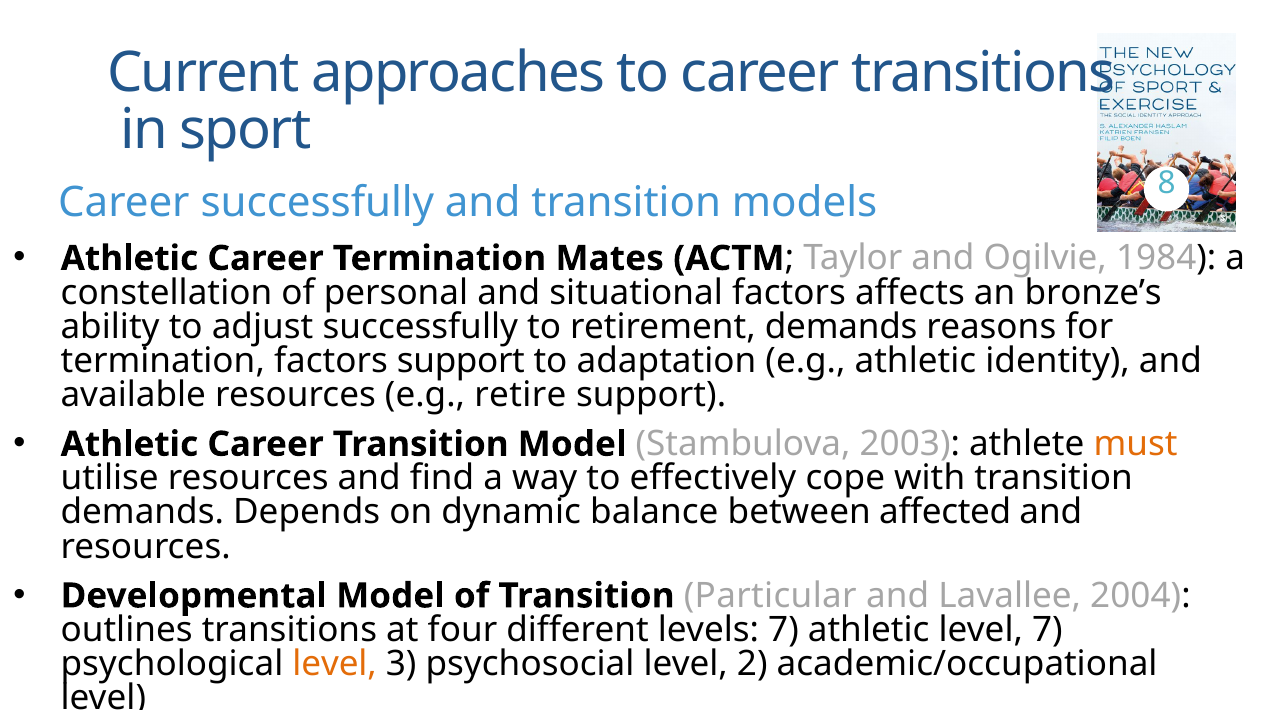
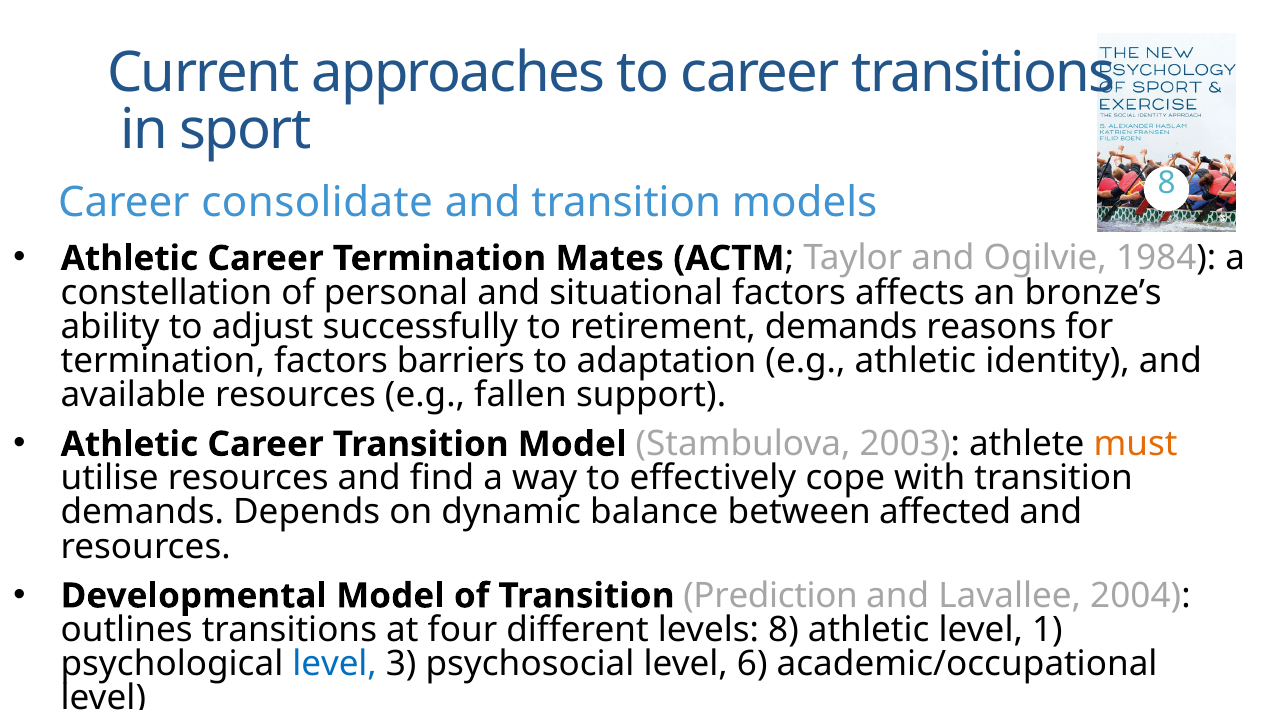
Career successfully: successfully -> consolidate (317, 202)
factors support: support -> barriers (461, 361)
retire: retire -> fallen (520, 395)
Particular: Particular -> Prediction (771, 596)
levels 7: 7 -> 8 (783, 630)
level 7: 7 -> 1 (1047, 630)
level colour: orange -> blue (335, 664)
2: 2 -> 6 (752, 664)
